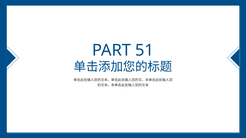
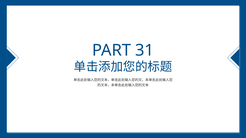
51: 51 -> 31 (145, 50)
